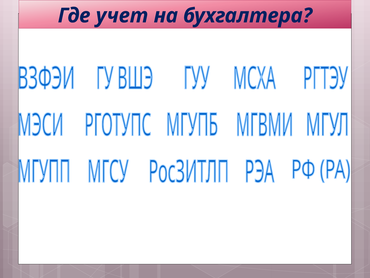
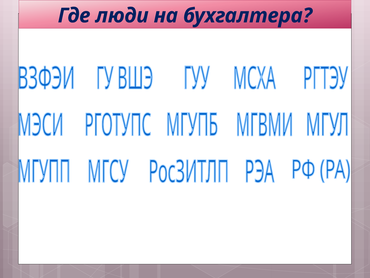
учет: учет -> люди (122, 16)
